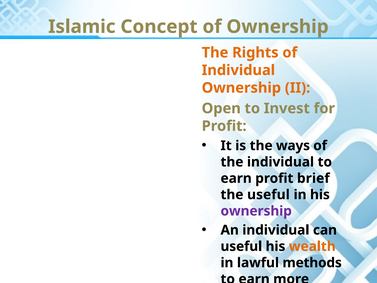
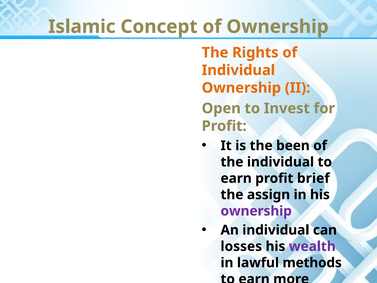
ways: ways -> been (293, 146)
the useful: useful -> assign (269, 195)
useful: useful -> losses (241, 246)
wealth colour: orange -> purple (312, 246)
